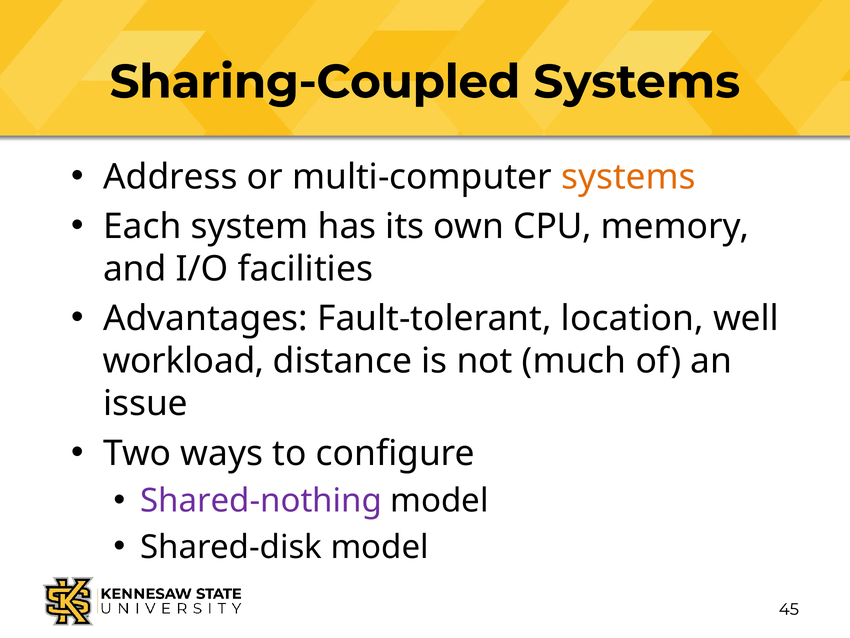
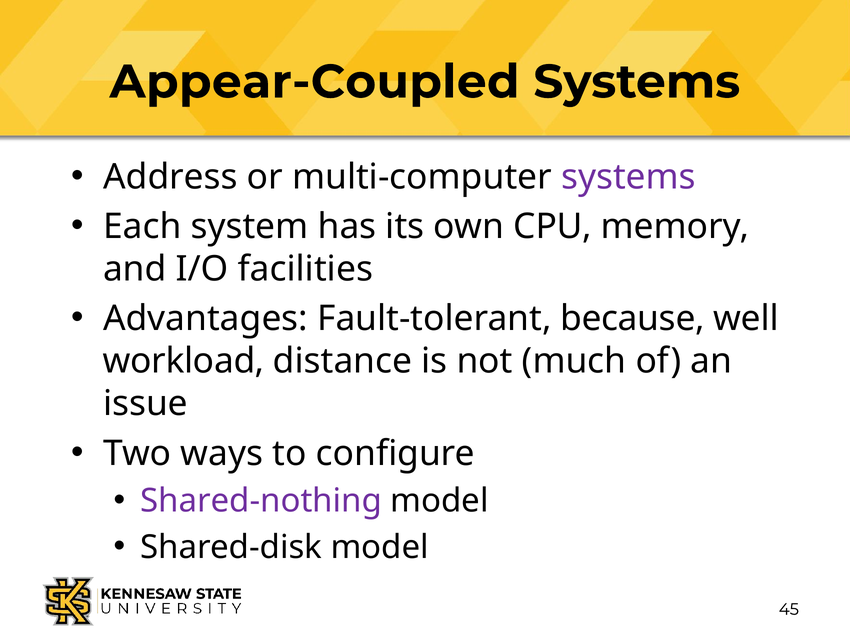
Sharing-Coupled: Sharing-Coupled -> Appear-Coupled (315, 82)
systems colour: orange -> purple (628, 177)
location: location -> because (632, 318)
